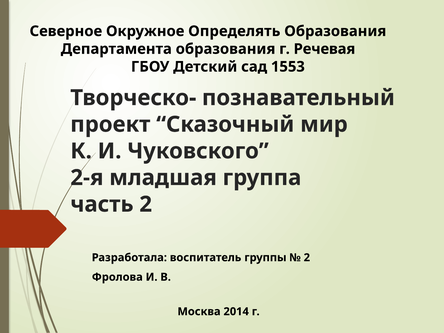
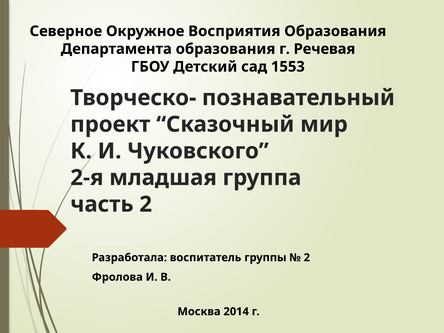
Определять: Определять -> Восприятия (234, 31)
